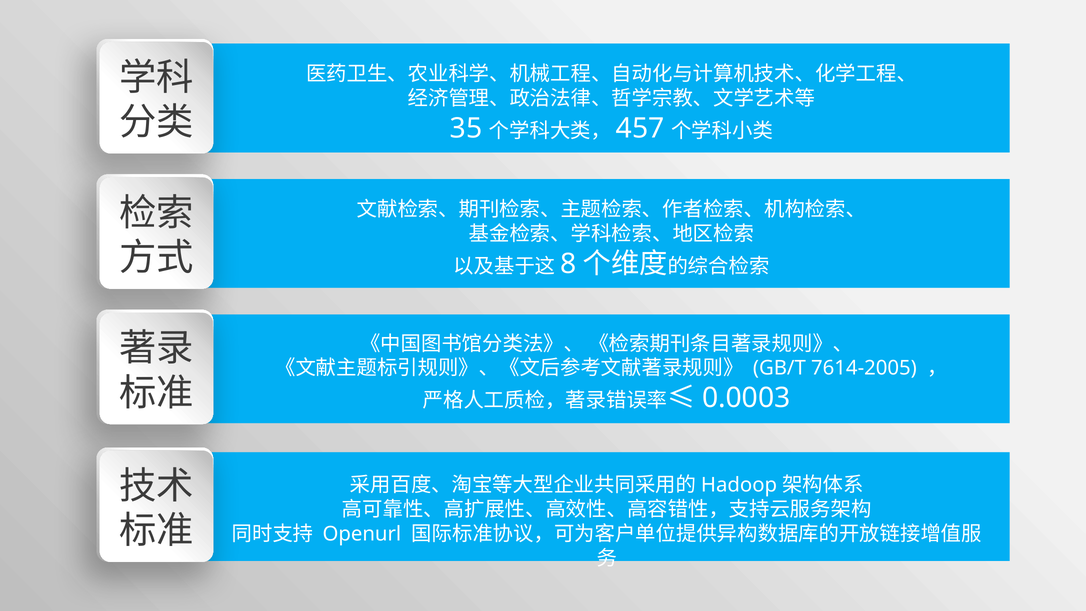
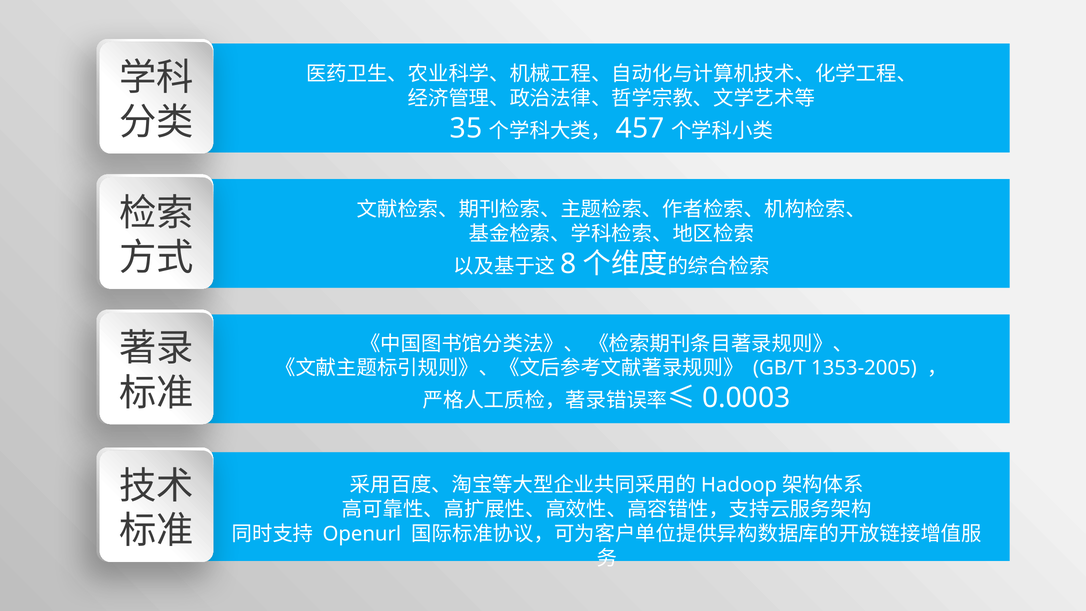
7614-2005: 7614-2005 -> 1353-2005 (864, 368)
